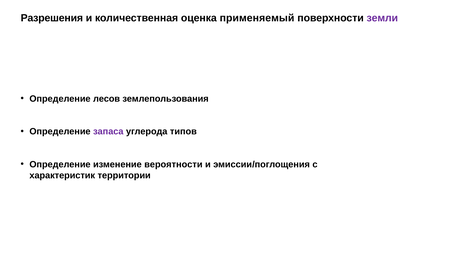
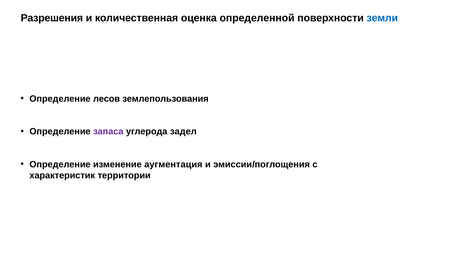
применяемый: применяемый -> определенной (257, 18)
земли colour: purple -> blue (382, 18)
типов: типов -> задел (183, 131)
вероятности: вероятности -> аугментация (173, 164)
